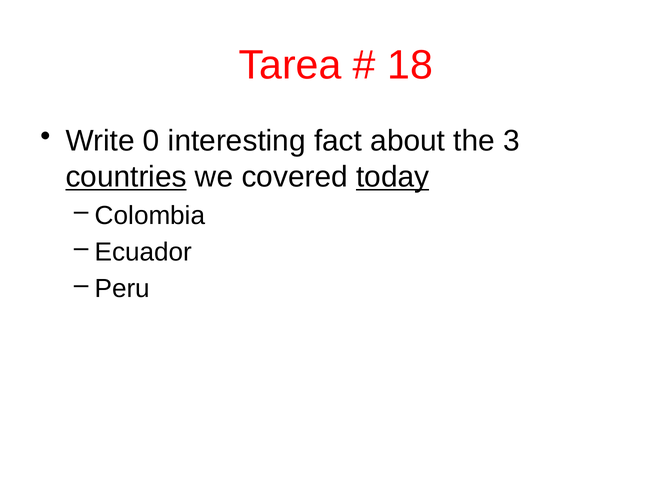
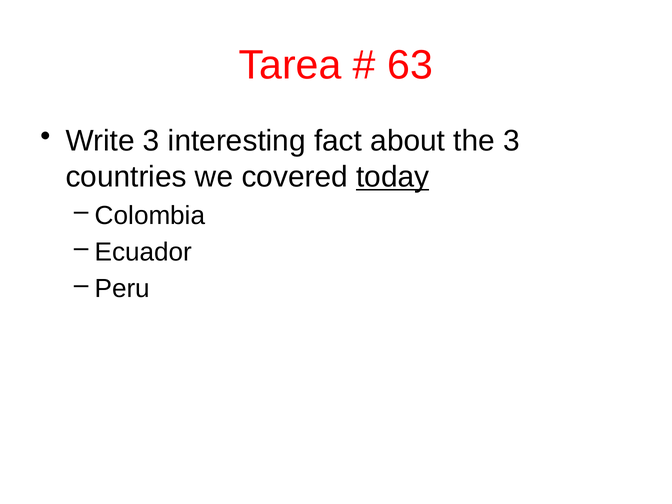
18: 18 -> 63 (410, 65)
Write 0: 0 -> 3 (151, 141)
countries underline: present -> none (126, 177)
